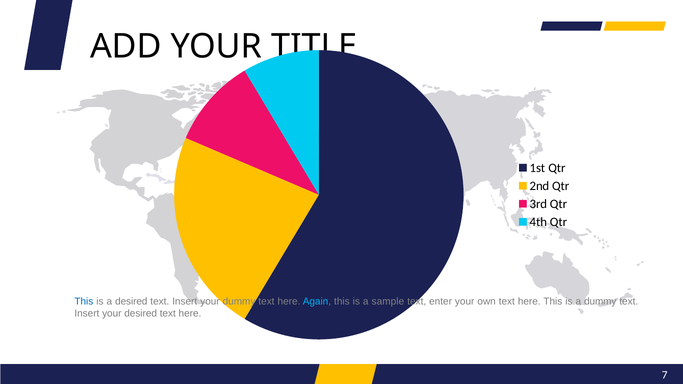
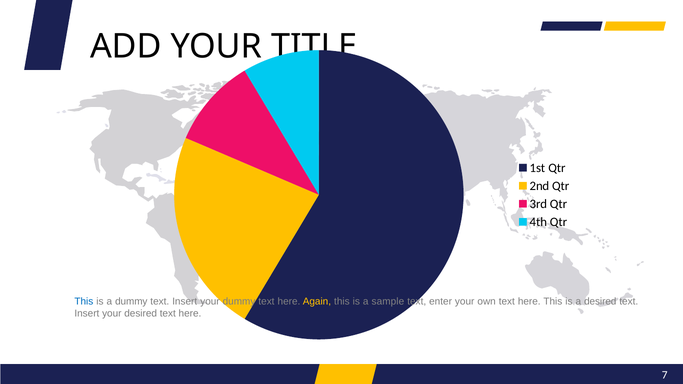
a desired: desired -> dummy (131, 302)
Again colour: light blue -> yellow (317, 302)
a dummy: dummy -> desired (600, 302)
